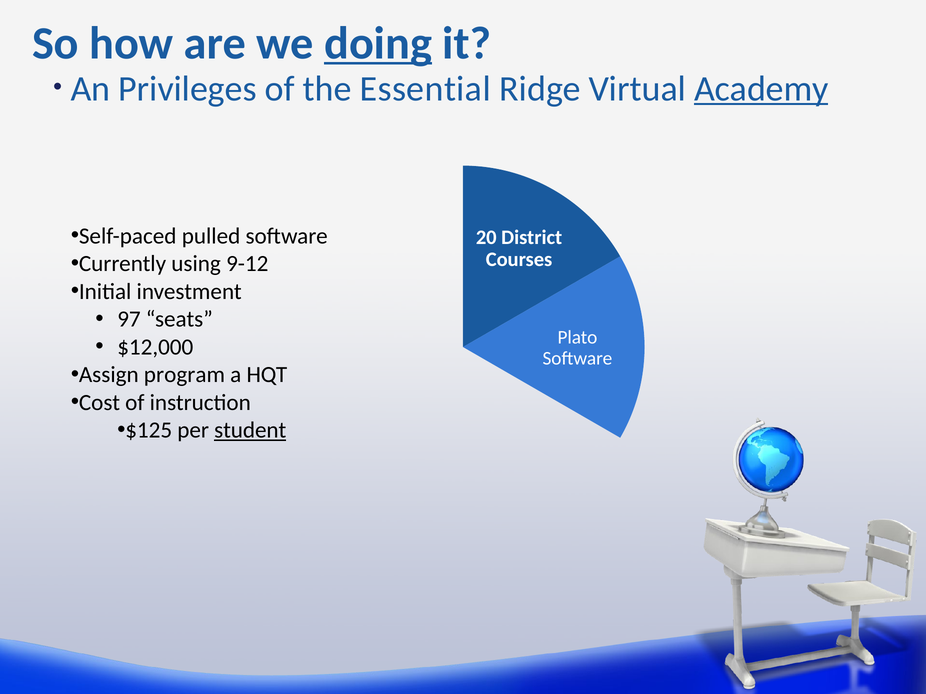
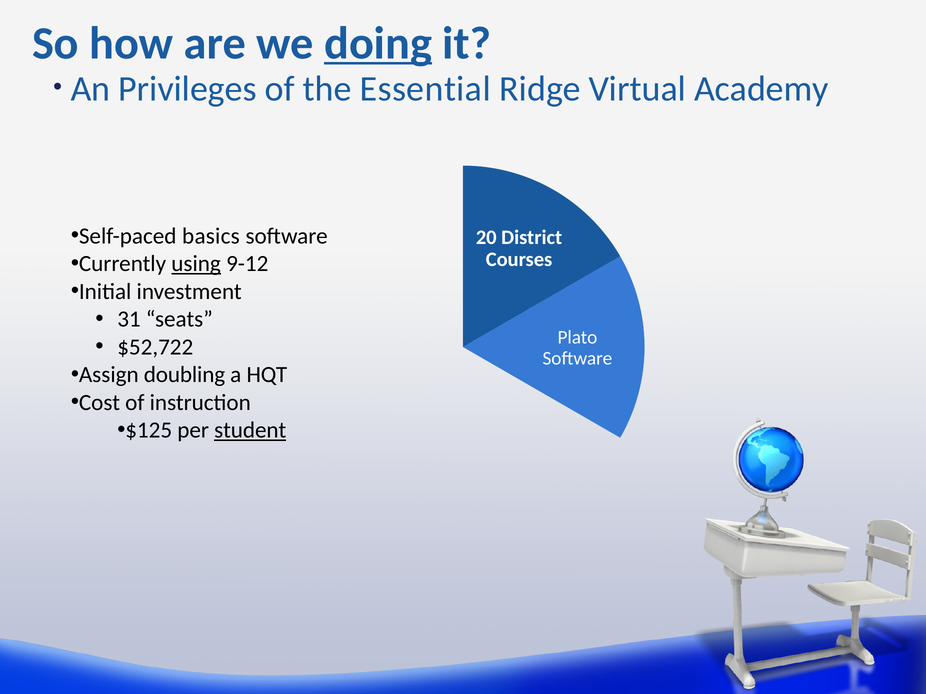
Academy underline: present -> none (761, 89)
pulled: pulled -> basics (211, 236)
using underline: none -> present (196, 264)
97: 97 -> 31 (129, 320)
$12,000: $12,000 -> $52,722 (155, 347)
program: program -> doubling (185, 375)
